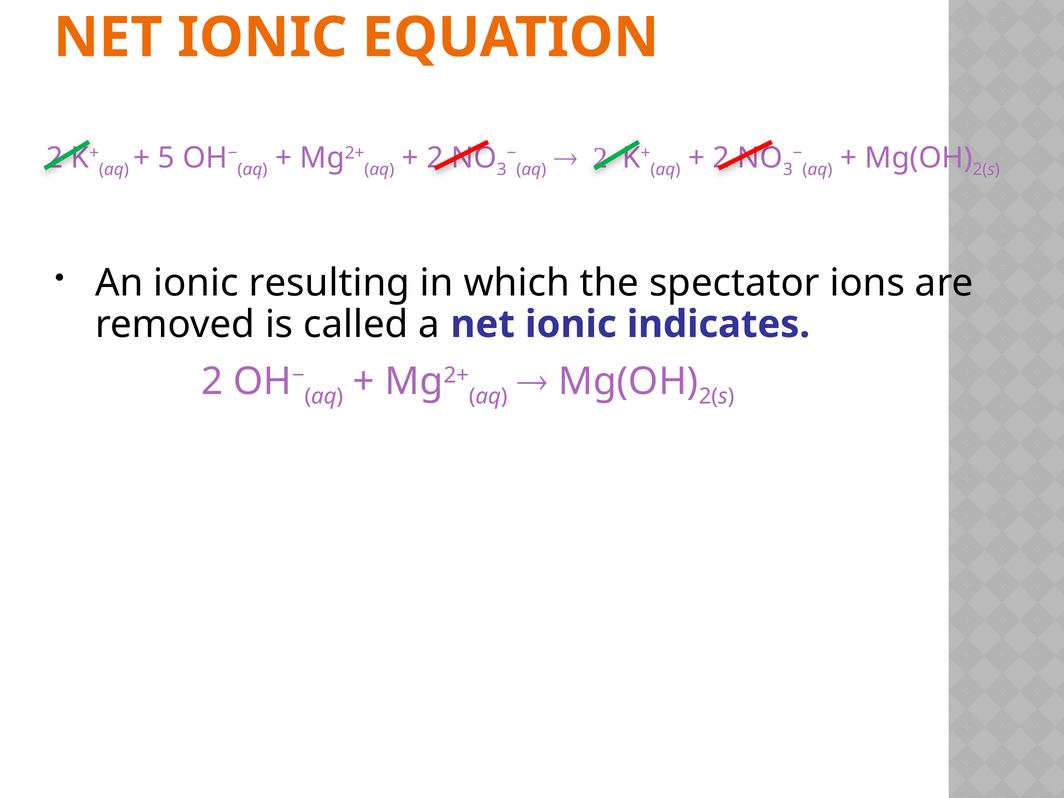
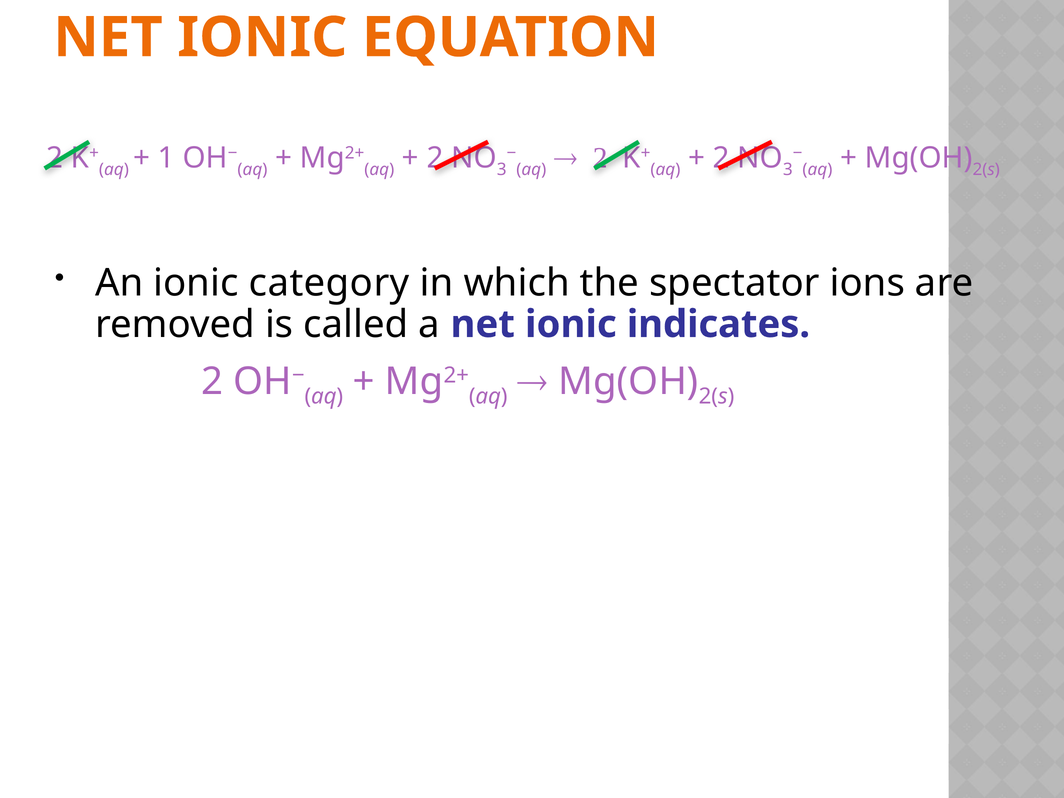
5: 5 -> 1 (166, 158)
resulting: resulting -> category (329, 283)
